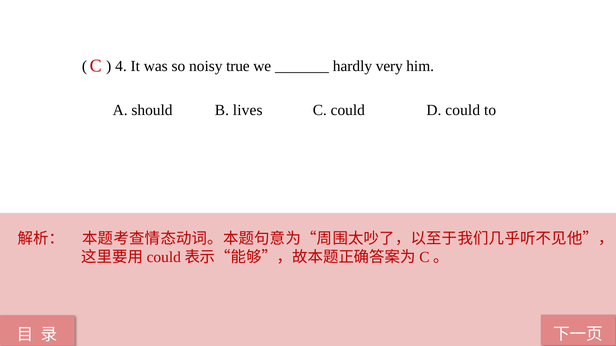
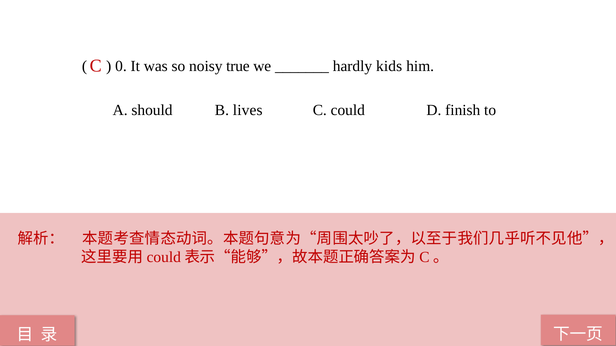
4: 4 -> 0 (121, 66)
very: very -> kids (389, 66)
D could: could -> finish (463, 111)
